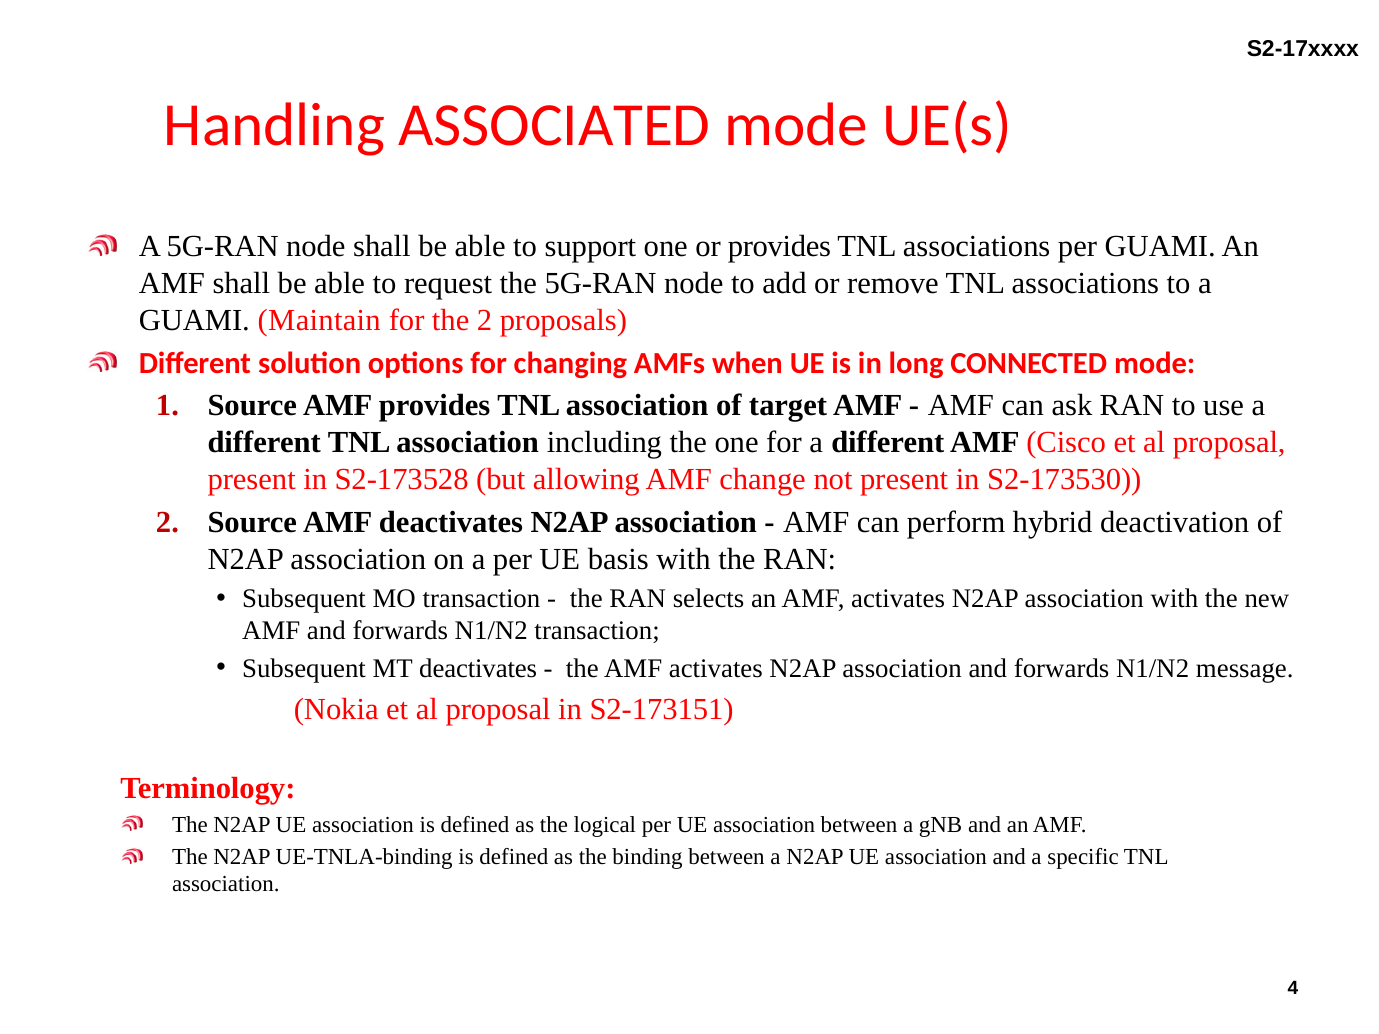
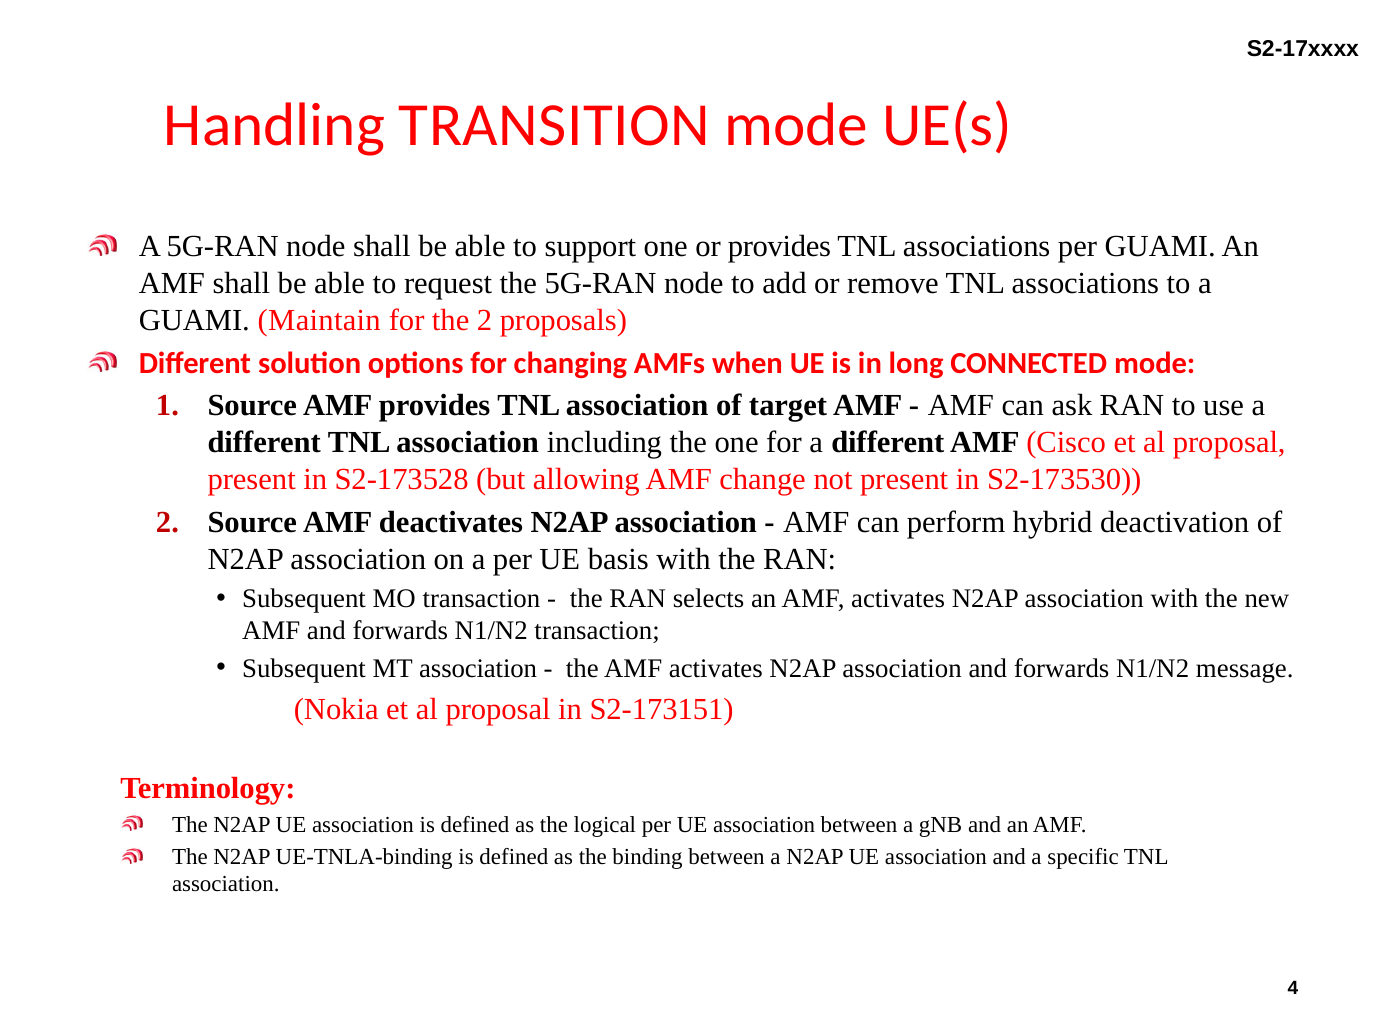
ASSOCIATED: ASSOCIATED -> TRANSITION (554, 125)
MT deactivates: deactivates -> association (478, 668)
